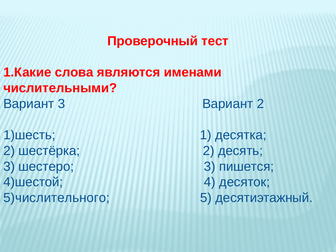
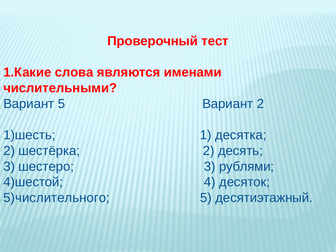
Вариант 3: 3 -> 5 (61, 104)
пишется: пишется -> рублями (247, 166)
